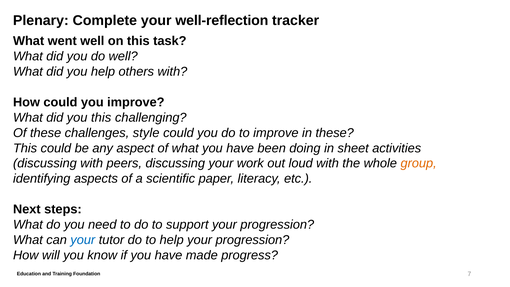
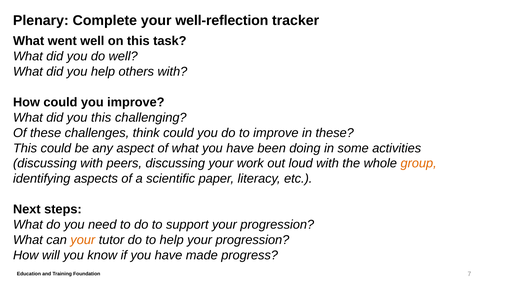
style: style -> think (146, 133)
sheet: sheet -> some (353, 148)
your colour: blue -> orange (83, 240)
